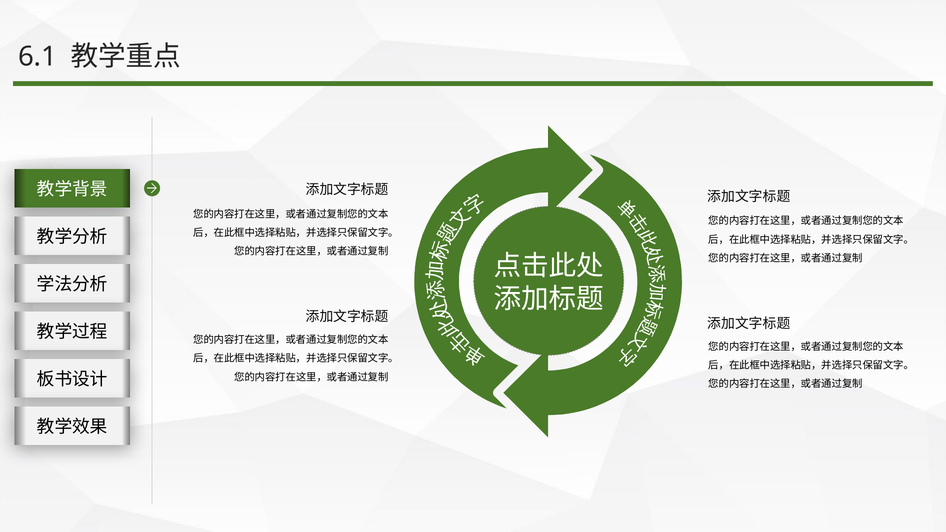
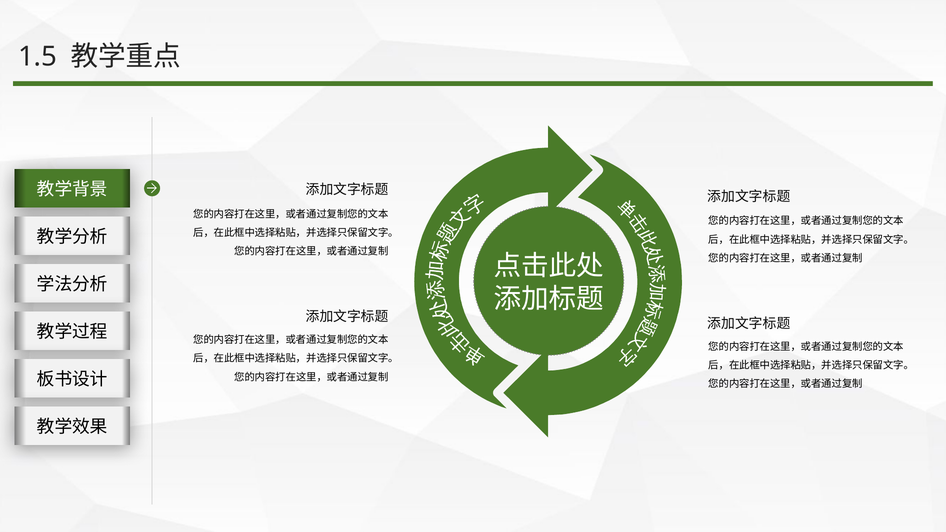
6.1: 6.1 -> 1.5 (38, 57)
